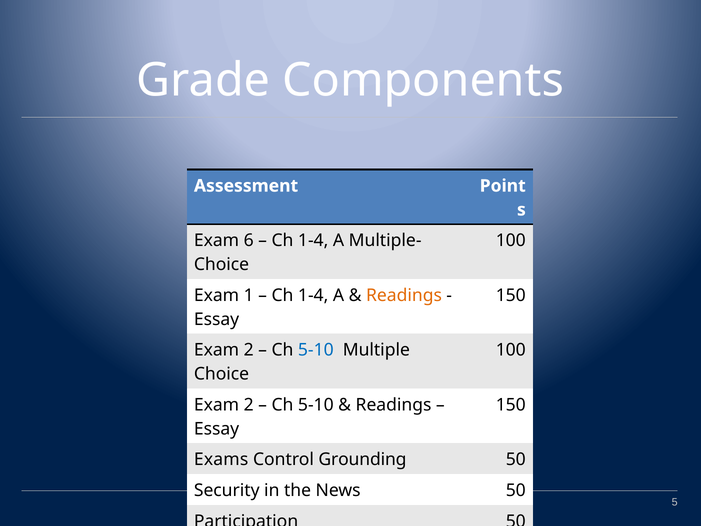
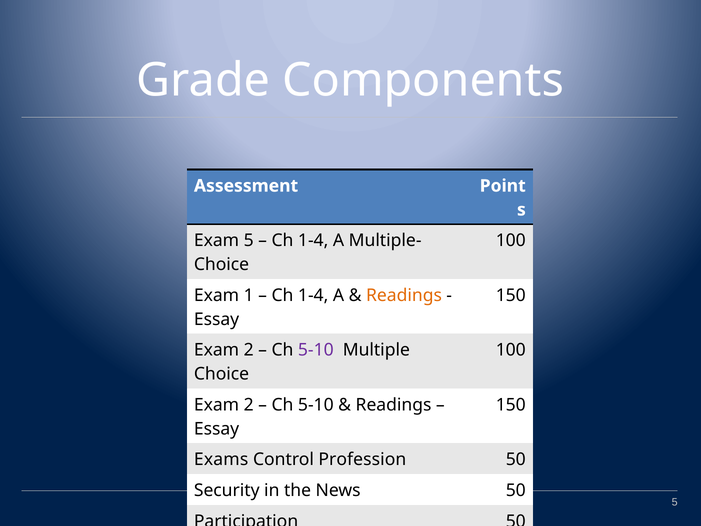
Exam 6: 6 -> 5 (249, 241)
5-10 colour: blue -> purple (316, 350)
Grounding: Grounding -> Profession (362, 459)
